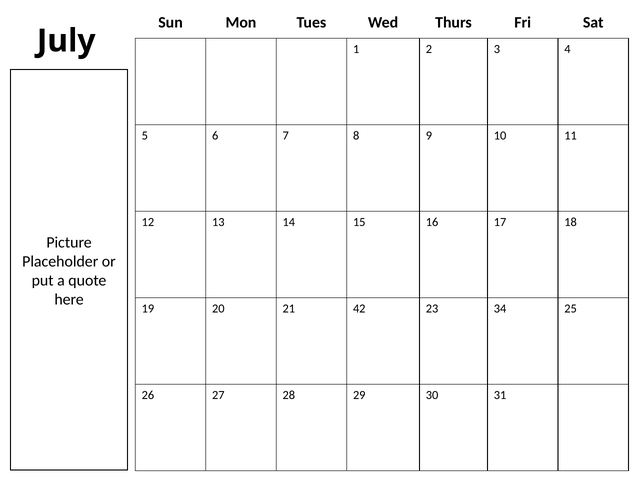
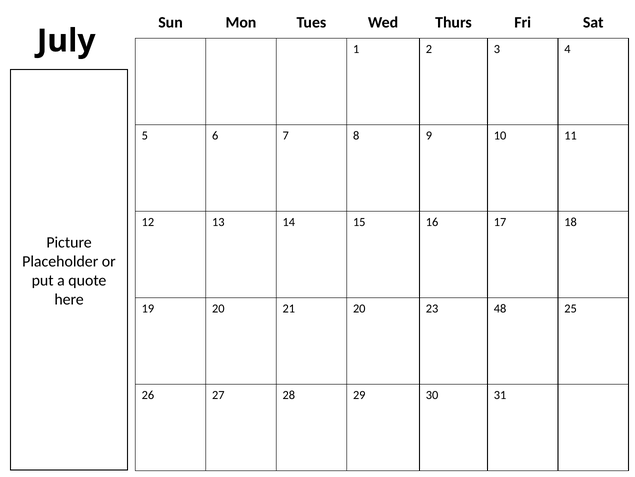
21 42: 42 -> 20 (359, 308)
34: 34 -> 48 (500, 308)
